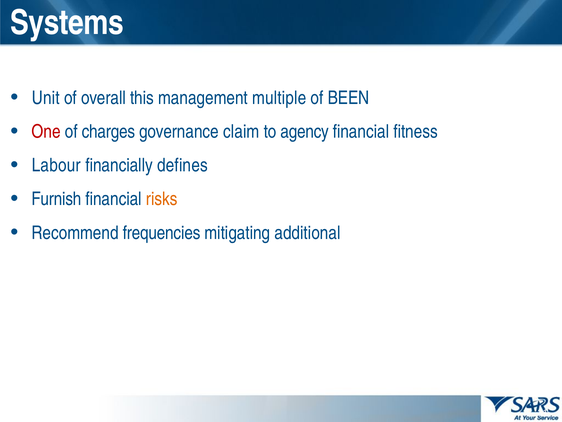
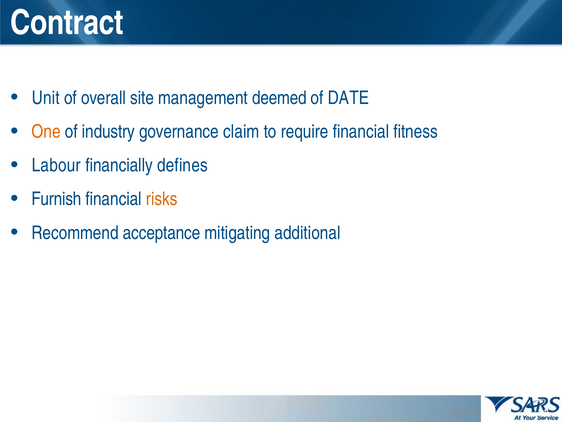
Systems: Systems -> Contract (67, 23)
this: this -> site (142, 98)
multiple: multiple -> deemed (279, 98)
BEEN: BEEN -> DATE (348, 98)
One colour: red -> orange (46, 131)
charges: charges -> industry (108, 131)
agency: agency -> require (305, 131)
frequencies: frequencies -> acceptance (162, 233)
